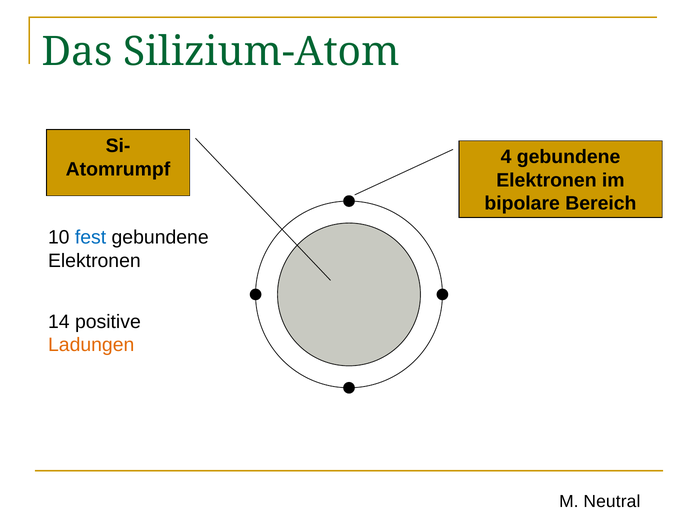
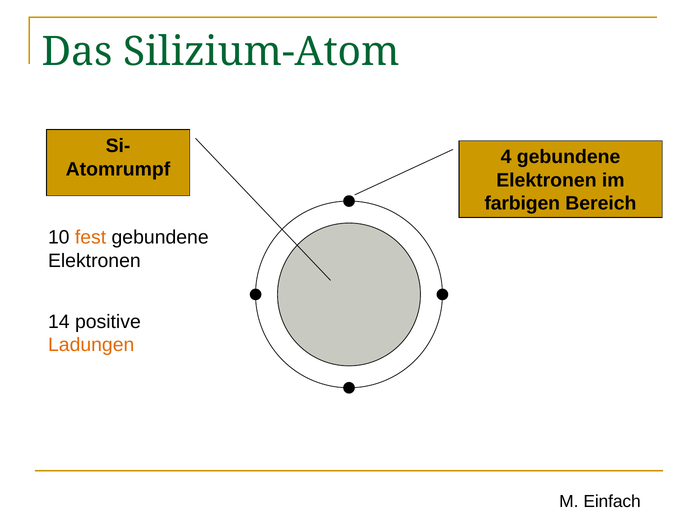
bipolare: bipolare -> farbigen (522, 204)
fest colour: blue -> orange (91, 238)
Neutral: Neutral -> Einfach (612, 502)
